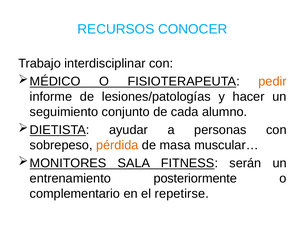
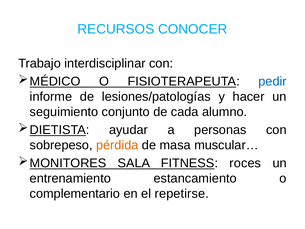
pedir colour: orange -> blue (273, 81)
serán: serán -> roces (245, 163)
posteriormente: posteriormente -> estancamiento (195, 178)
